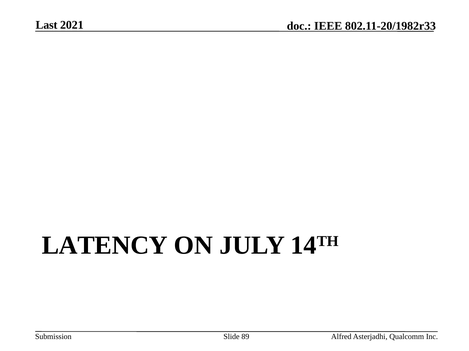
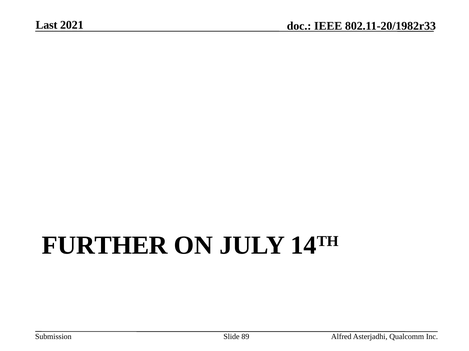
LATENCY: LATENCY -> FURTHER (105, 246)
